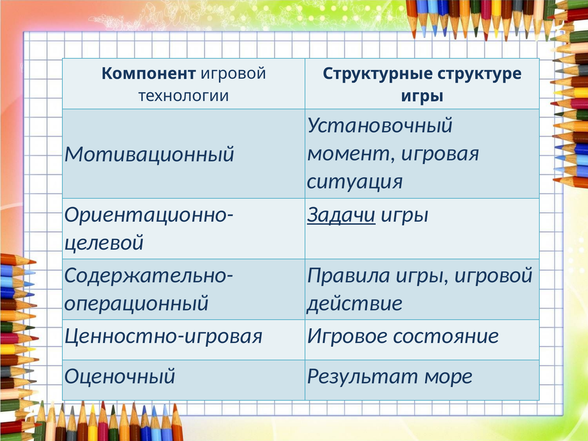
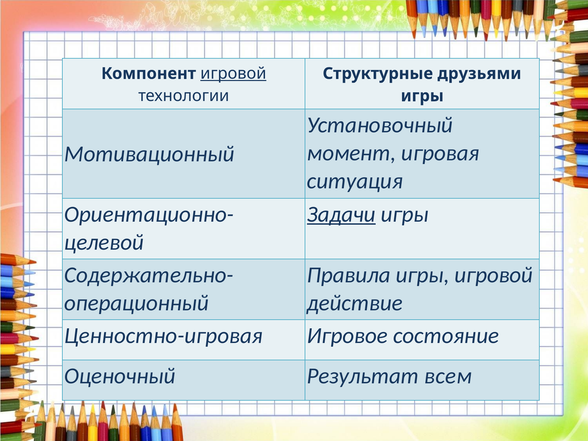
игровой underline: none -> present (233, 74)
структуре: структуре -> друзьями (479, 74)
море: море -> всем (448, 376)
